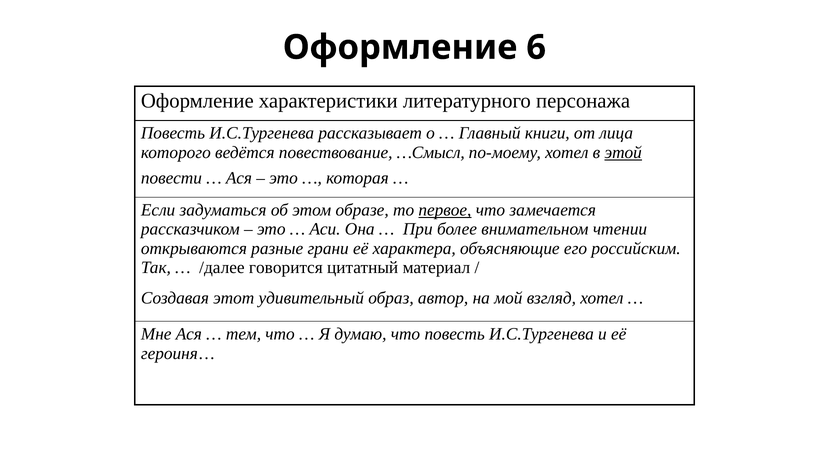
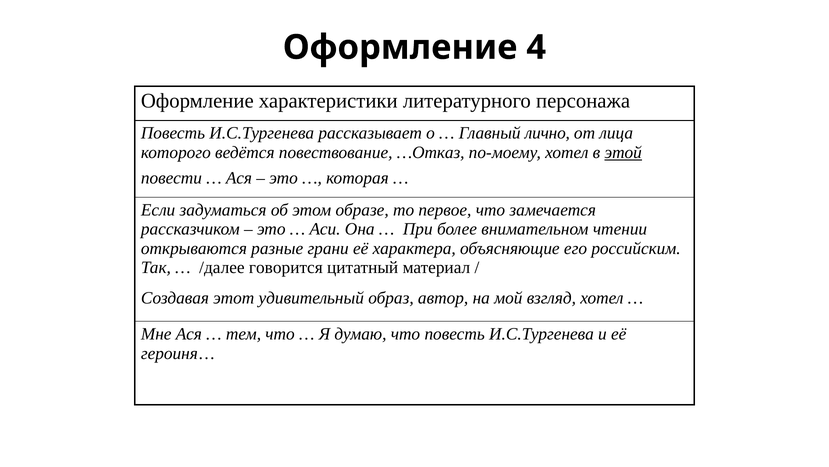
6: 6 -> 4 (536, 47)
книги: книги -> лично (547, 133)
…Смысл: …Смысл -> …Отказ (431, 152)
первое underline: present -> none (445, 210)
